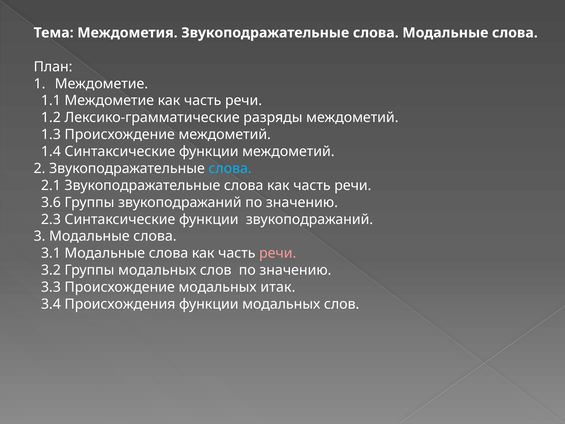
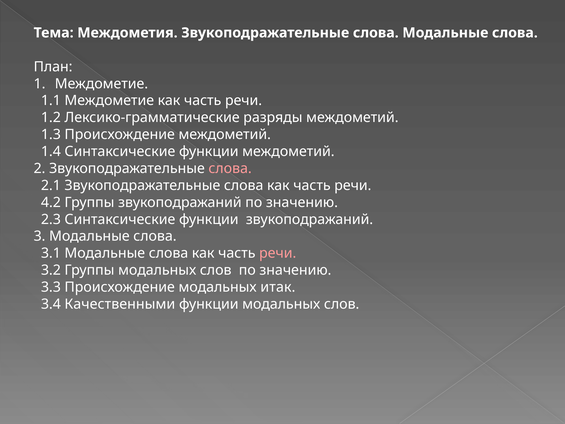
слова colour: light blue -> pink (230, 168)
3.6: 3.6 -> 4.2 (51, 202)
Происхождения: Происхождения -> Качественными (120, 304)
